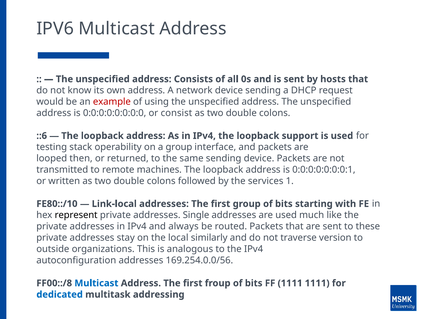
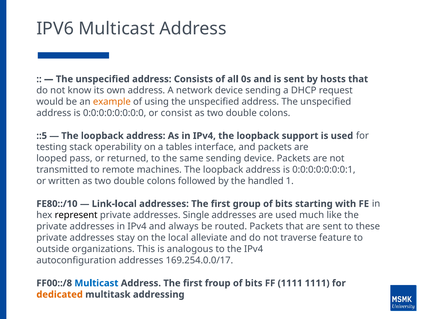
example colour: red -> orange (112, 102)
::6: ::6 -> ::5 (42, 136)
a group: group -> tables (179, 147)
then: then -> pass (81, 158)
services: services -> handled (266, 181)
similarly: similarly -> alleviate (209, 238)
version: version -> feature (335, 238)
169.254.0.0/56: 169.254.0.0/56 -> 169.254.0.0/17 (199, 260)
dedicated colour: blue -> orange (60, 294)
